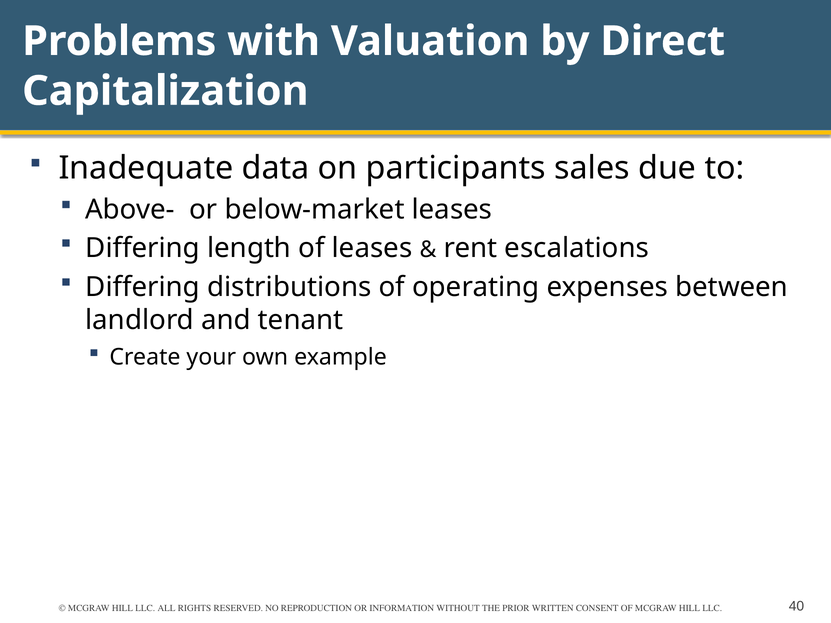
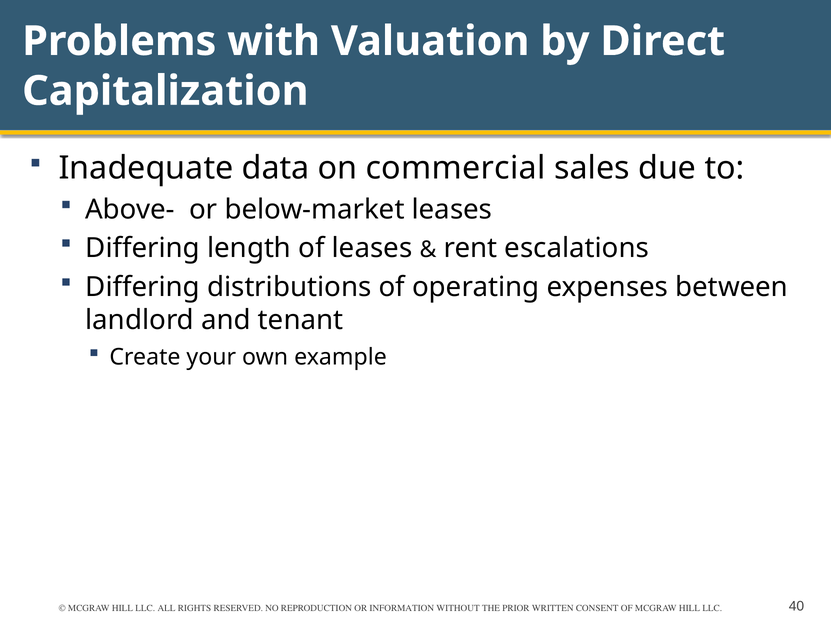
participants: participants -> commercial (456, 168)
